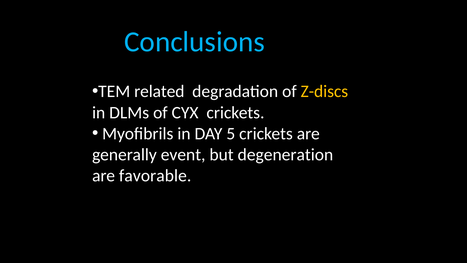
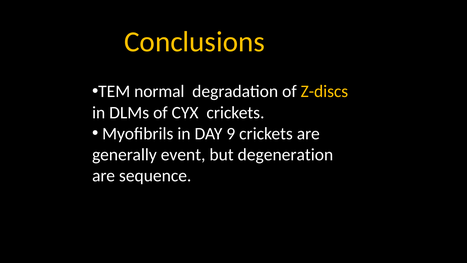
Conclusions colour: light blue -> yellow (194, 42)
related: related -> normal (159, 91)
5: 5 -> 9 (231, 133)
favorable: favorable -> sequence (155, 175)
